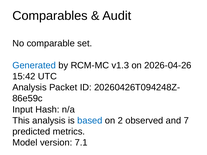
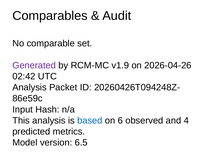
Generated colour: blue -> purple (34, 65)
v1.3: v1.3 -> v1.9 (120, 65)
15:42: 15:42 -> 02:42 (24, 77)
2: 2 -> 6 (120, 121)
7: 7 -> 4 (186, 121)
7.1: 7.1 -> 6.5 (81, 143)
